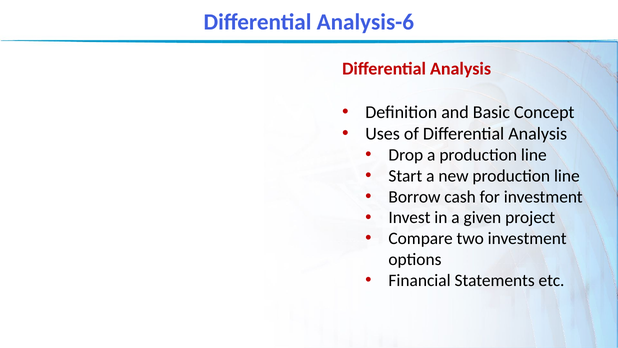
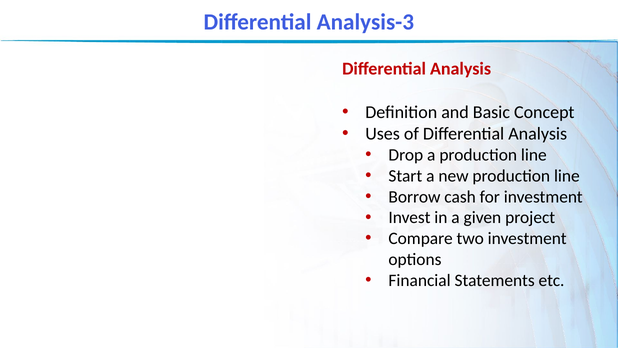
Analysis-6: Analysis-6 -> Analysis-3 (365, 22)
